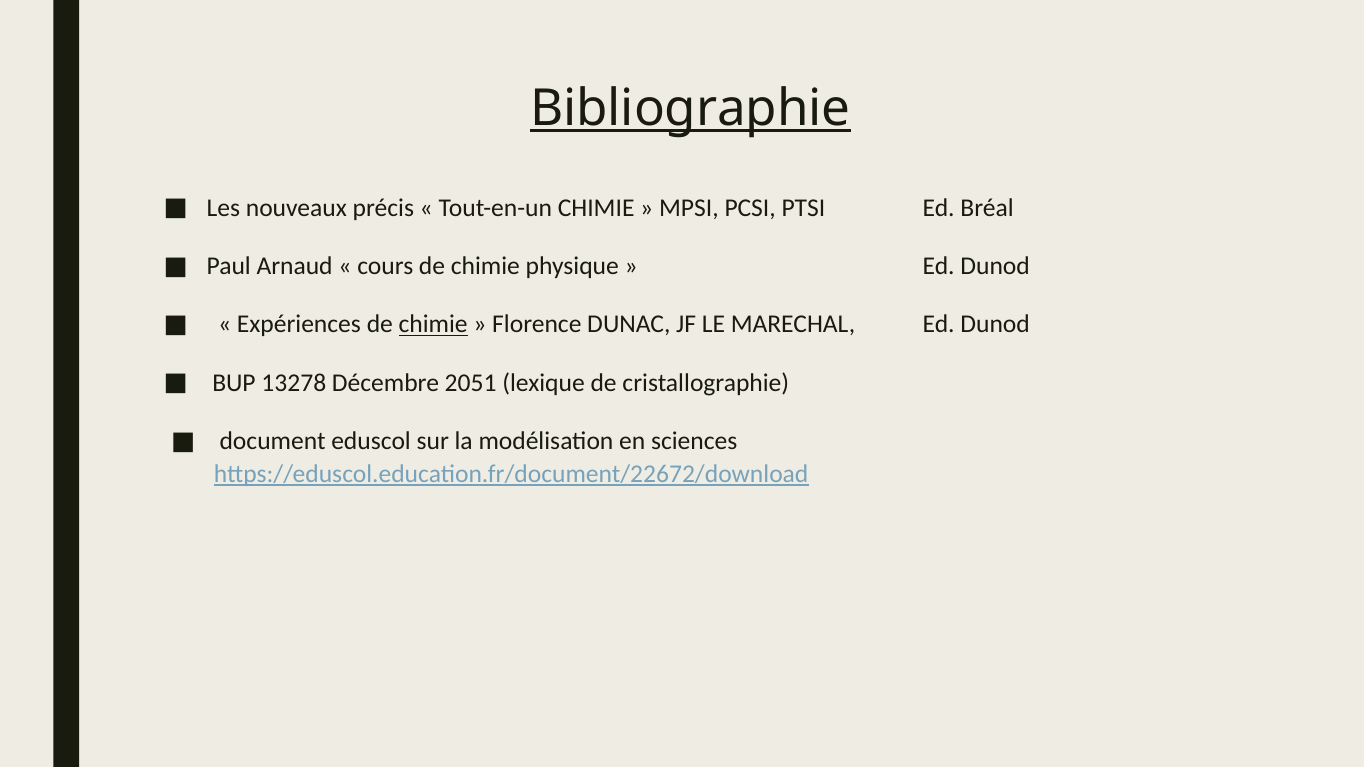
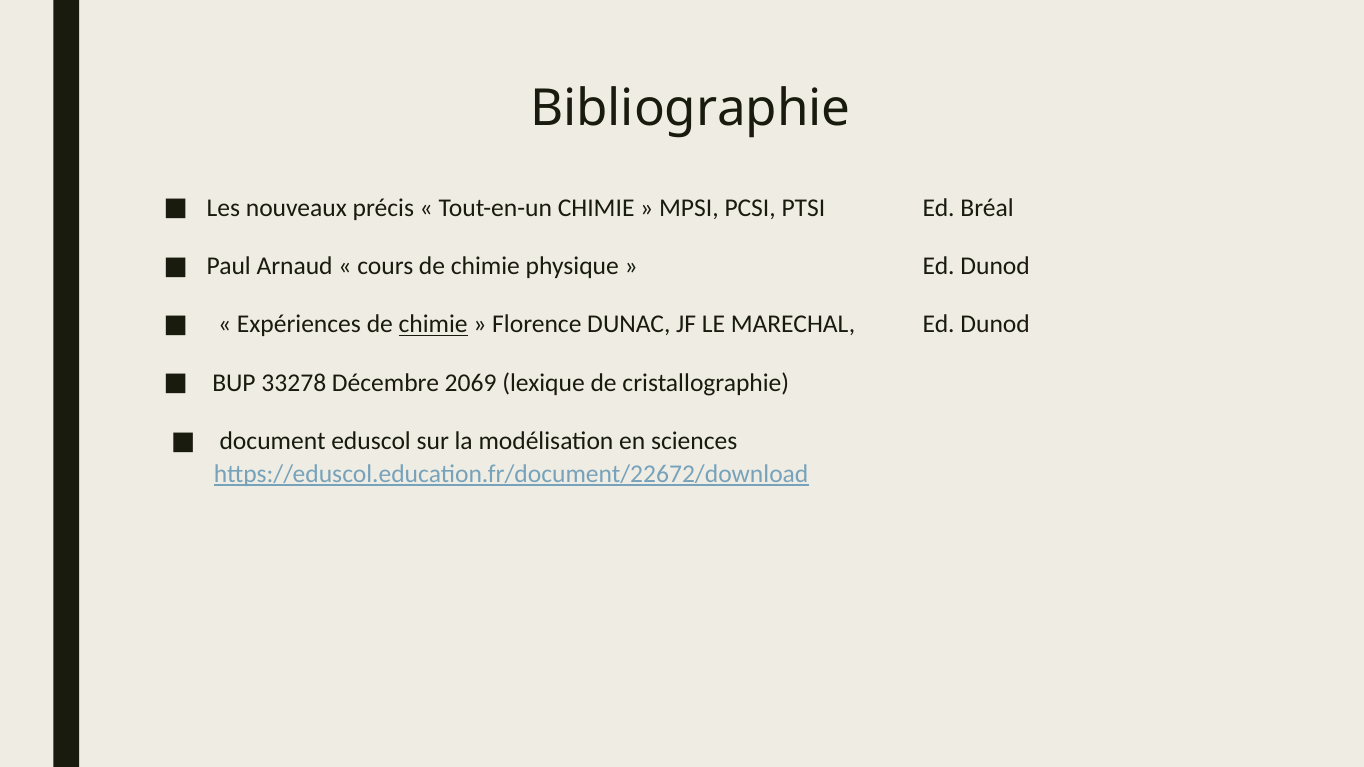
Bibliographie underline: present -> none (690, 109)
13278: 13278 -> 33278 (294, 383)
2051: 2051 -> 2069 (471, 383)
